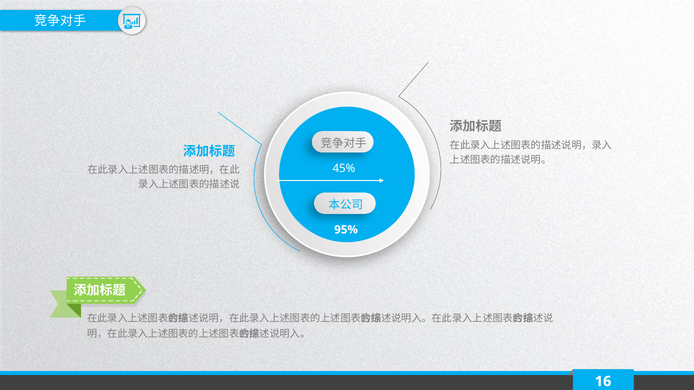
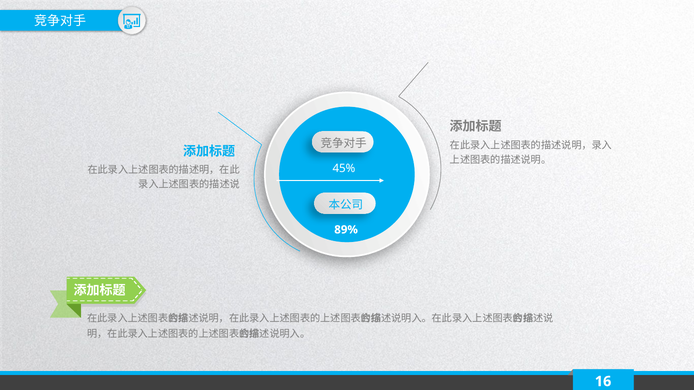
95%: 95% -> 89% (346, 230)
